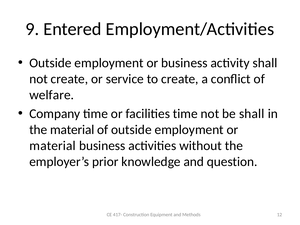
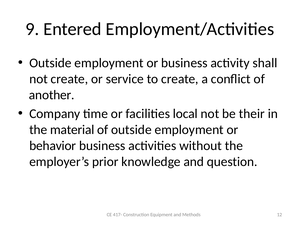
welfare: welfare -> another (52, 95)
facilities time: time -> local (185, 114)
be shall: shall -> their (252, 114)
material: material -> behavior (53, 146)
